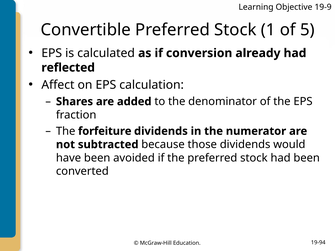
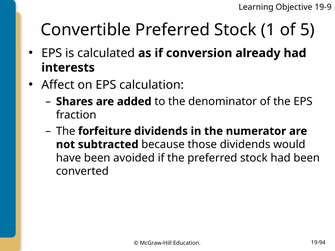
reflected: reflected -> interests (68, 68)
